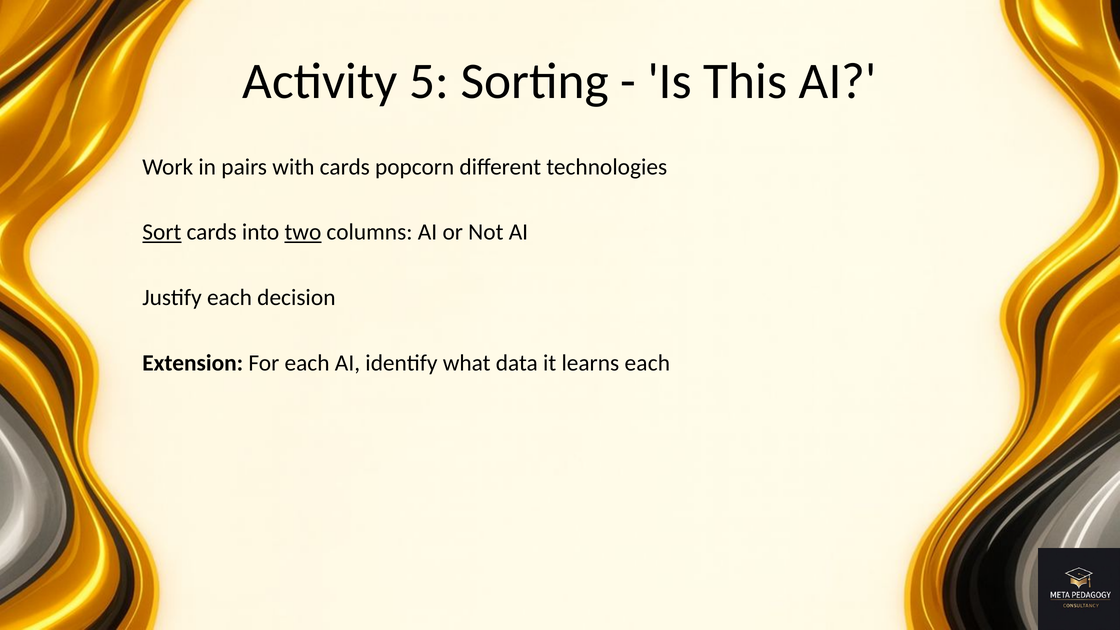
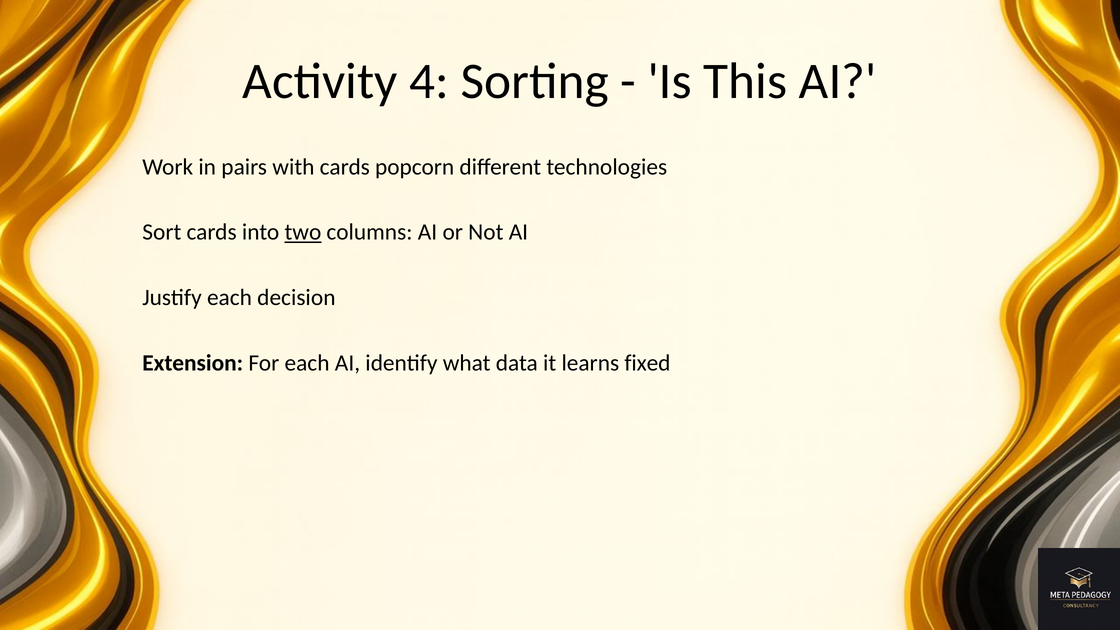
5: 5 -> 4 (429, 81)
Sort underline: present -> none (162, 232)
learns each: each -> fixed (647, 363)
